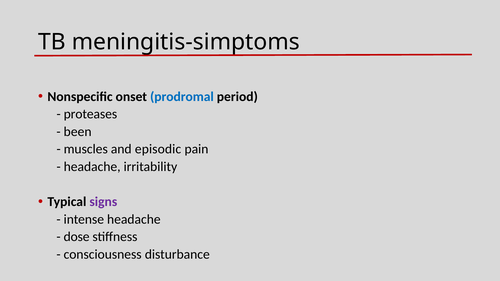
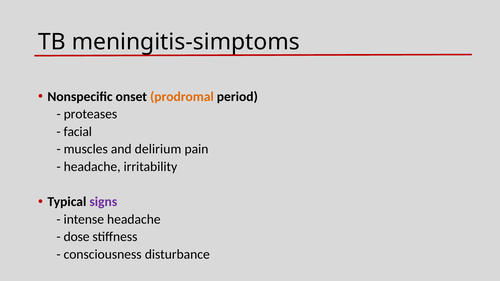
prodromal colour: blue -> orange (182, 97)
been: been -> facial (78, 132)
episodic: episodic -> delirium (158, 149)
